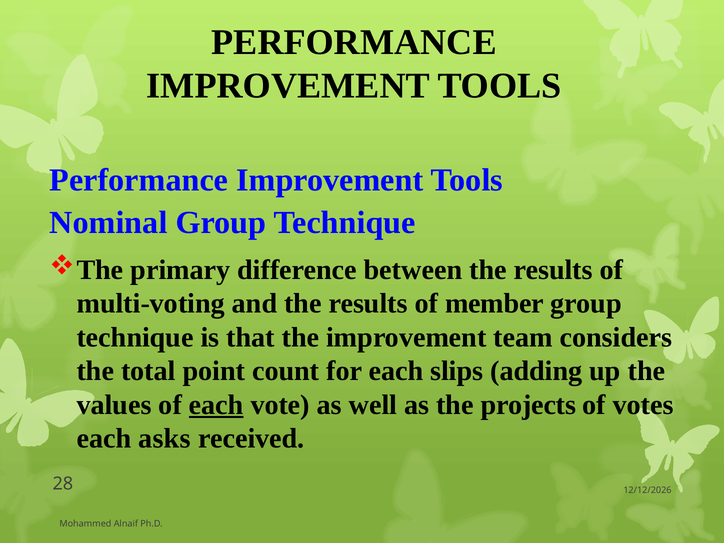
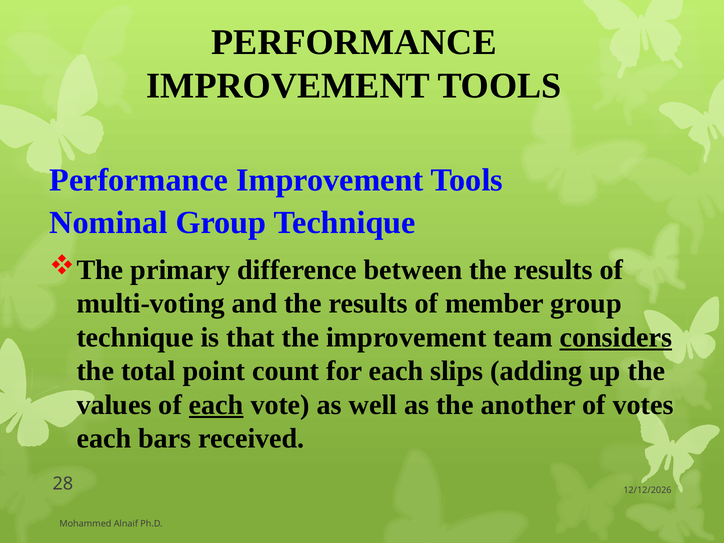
considers underline: none -> present (616, 337)
projects: projects -> another (528, 405)
asks: asks -> bars (165, 439)
